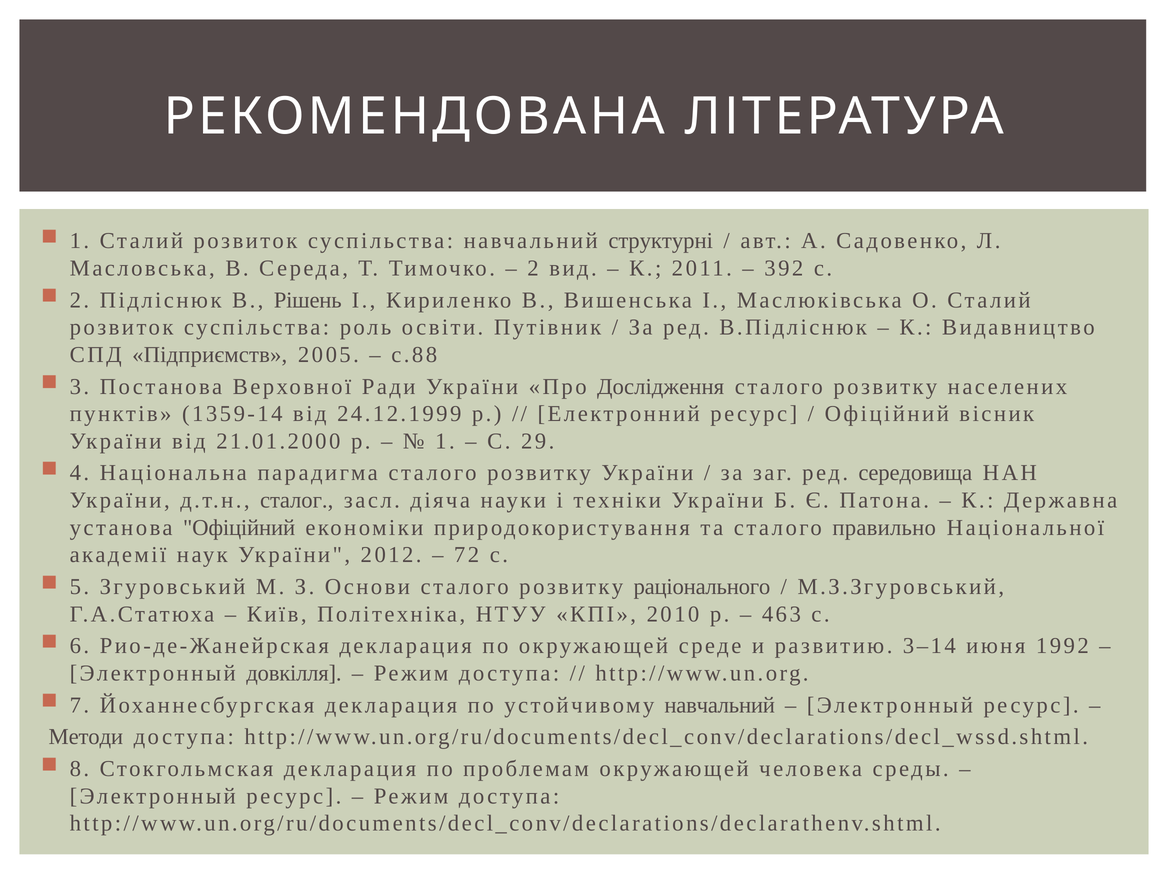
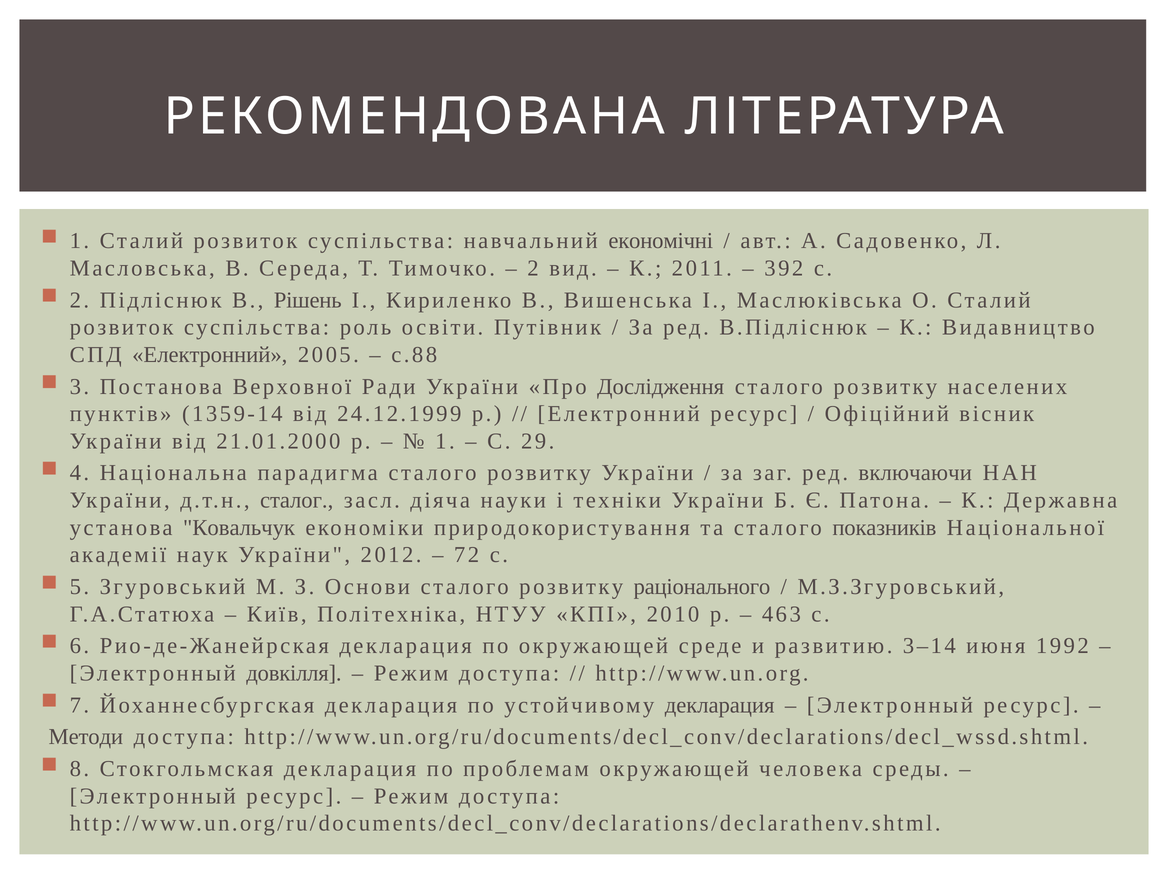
структурні: структурні -> економічні (661, 241)
СПД Підприємств: Підприємств -> Електронний (210, 355)
середовища: середовища -> включаючи (915, 473)
установа Офіційний: Офіційний -> Ковальчук (239, 527)
правильно: правильно -> показників (884, 527)
устойчивому навчальний: навчальний -> декларация (720, 705)
